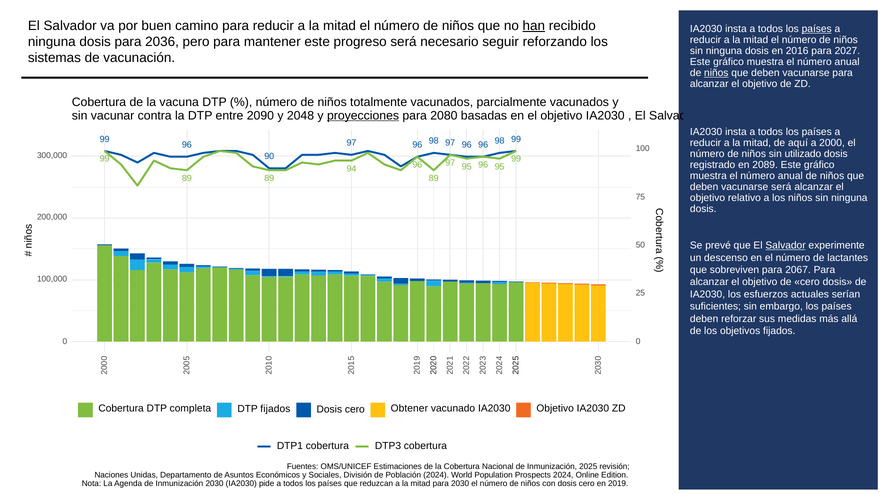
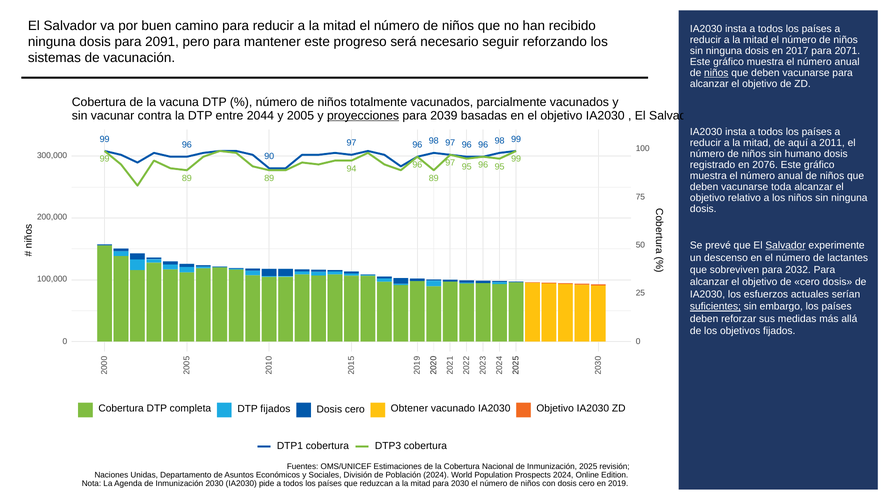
han underline: present -> none (534, 26)
países underline: present -> none (817, 29)
2036: 2036 -> 2091 (162, 42)
2016: 2016 -> 2017 (797, 51)
2027: 2027 -> 2071 (847, 51)
2090: 2090 -> 2044 (260, 116)
2048: 2048 -> 2005 (301, 116)
2080: 2080 -> 2039 (444, 116)
2000: 2000 -> 2011 (832, 143)
utilizado: utilizado -> humano (803, 154)
2089: 2089 -> 2076 (765, 165)
vacunarse será: será -> toda (781, 187)
2067: 2067 -> 2032 (798, 270)
suficientes underline: none -> present (715, 307)
